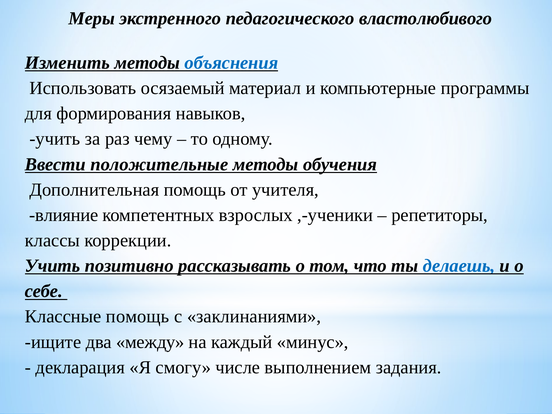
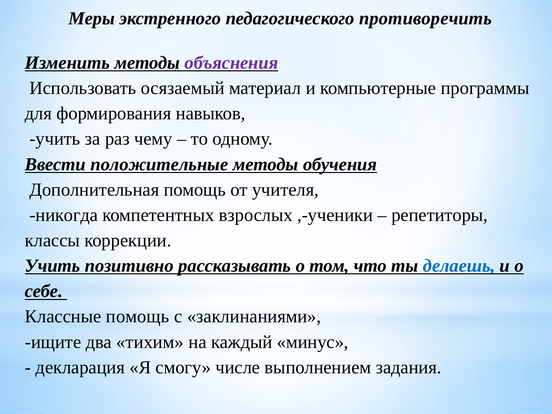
властолюбивого: властолюбивого -> противоречить (425, 18)
объяснения colour: blue -> purple (231, 63)
влияние: влияние -> никогда (64, 215)
между: между -> тихим (150, 342)
